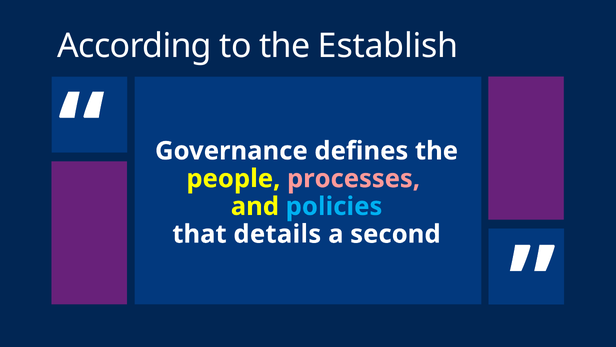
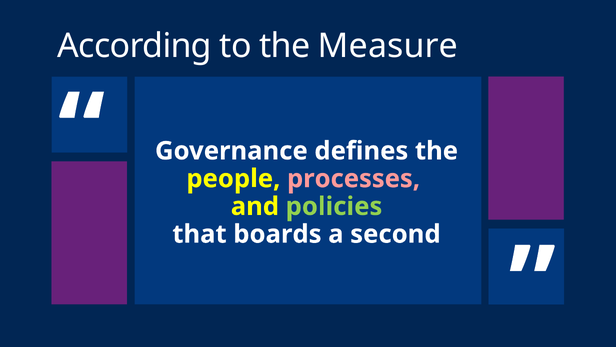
Establish: Establish -> Measure (388, 46)
policies colour: light blue -> light green (334, 206)
details: details -> boards (277, 234)
